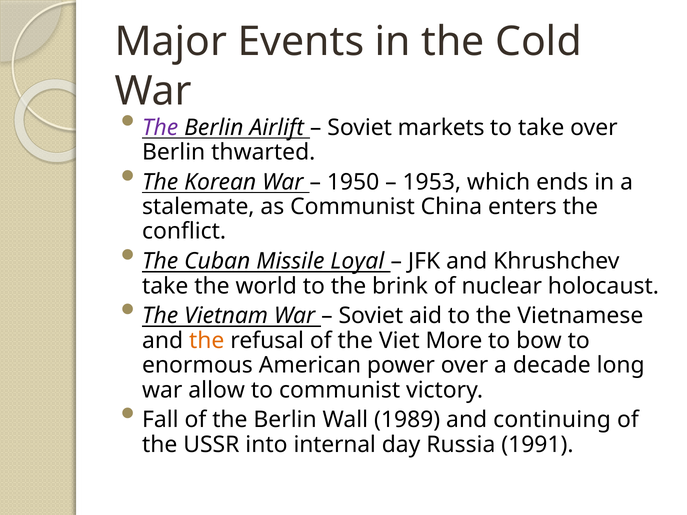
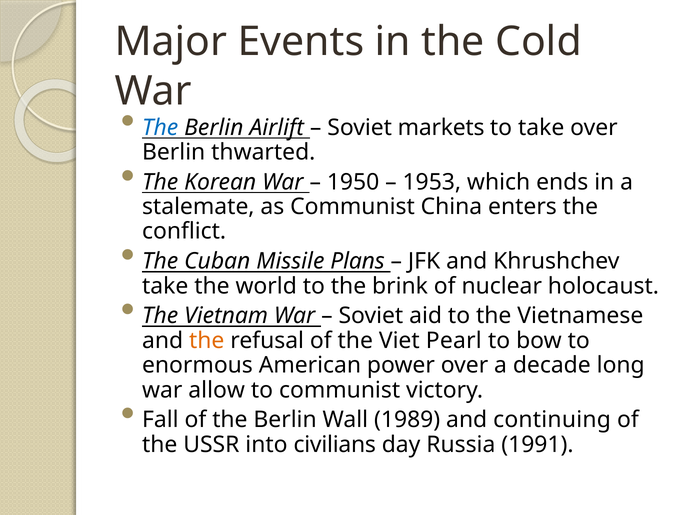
The colour: purple -> blue (160, 128)
Loyal: Loyal -> Plans (358, 261)
More: More -> Pearl (454, 341)
internal: internal -> civilians (335, 445)
